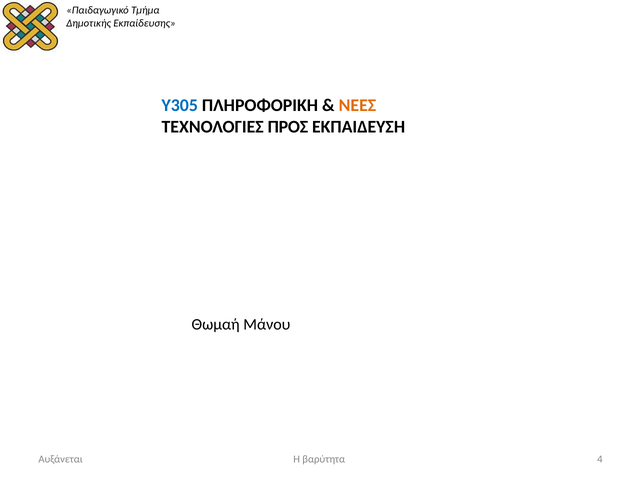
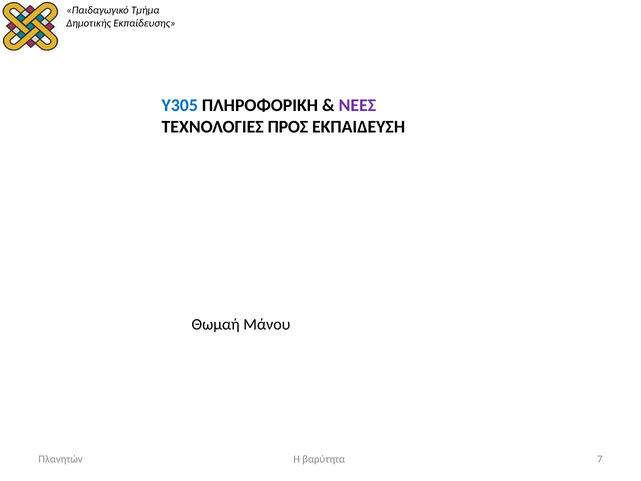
ΝΕΕΣ colour: orange -> purple (357, 105)
4: 4 -> 7 (600, 459)
Αυξάνεται: Αυξάνεται -> Πλανητών (61, 459)
